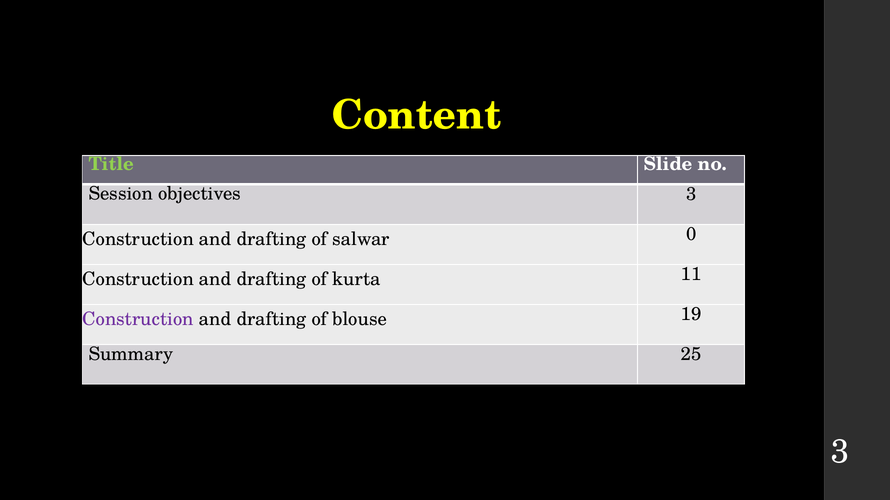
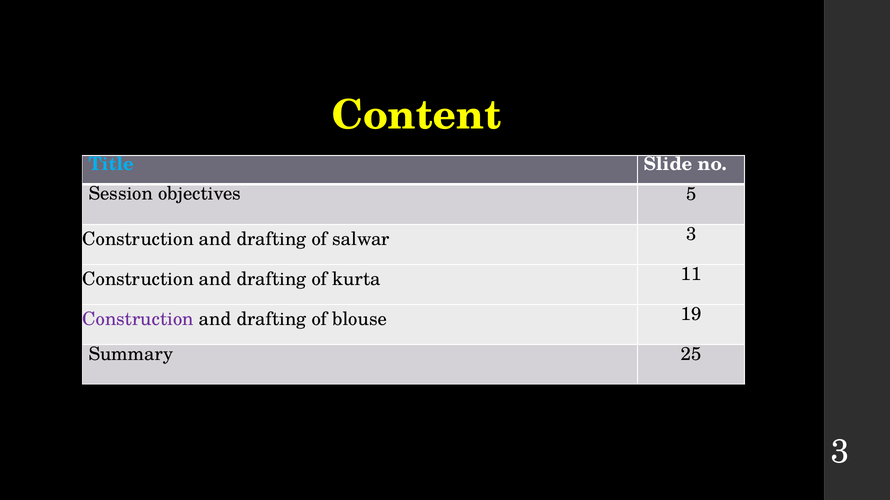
Title colour: light green -> light blue (111, 164)
objectives 3: 3 -> 5 (691, 194)
salwar 0: 0 -> 3 (691, 234)
